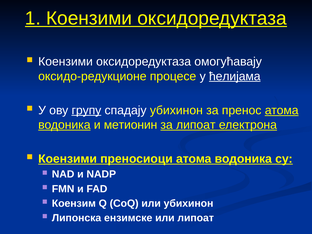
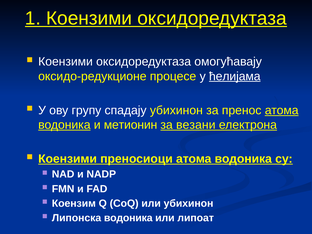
групу underline: present -> none (86, 110)
за липоат: липоат -> везани (196, 125)
Липонска ензимске: ензимске -> водоника (128, 218)
